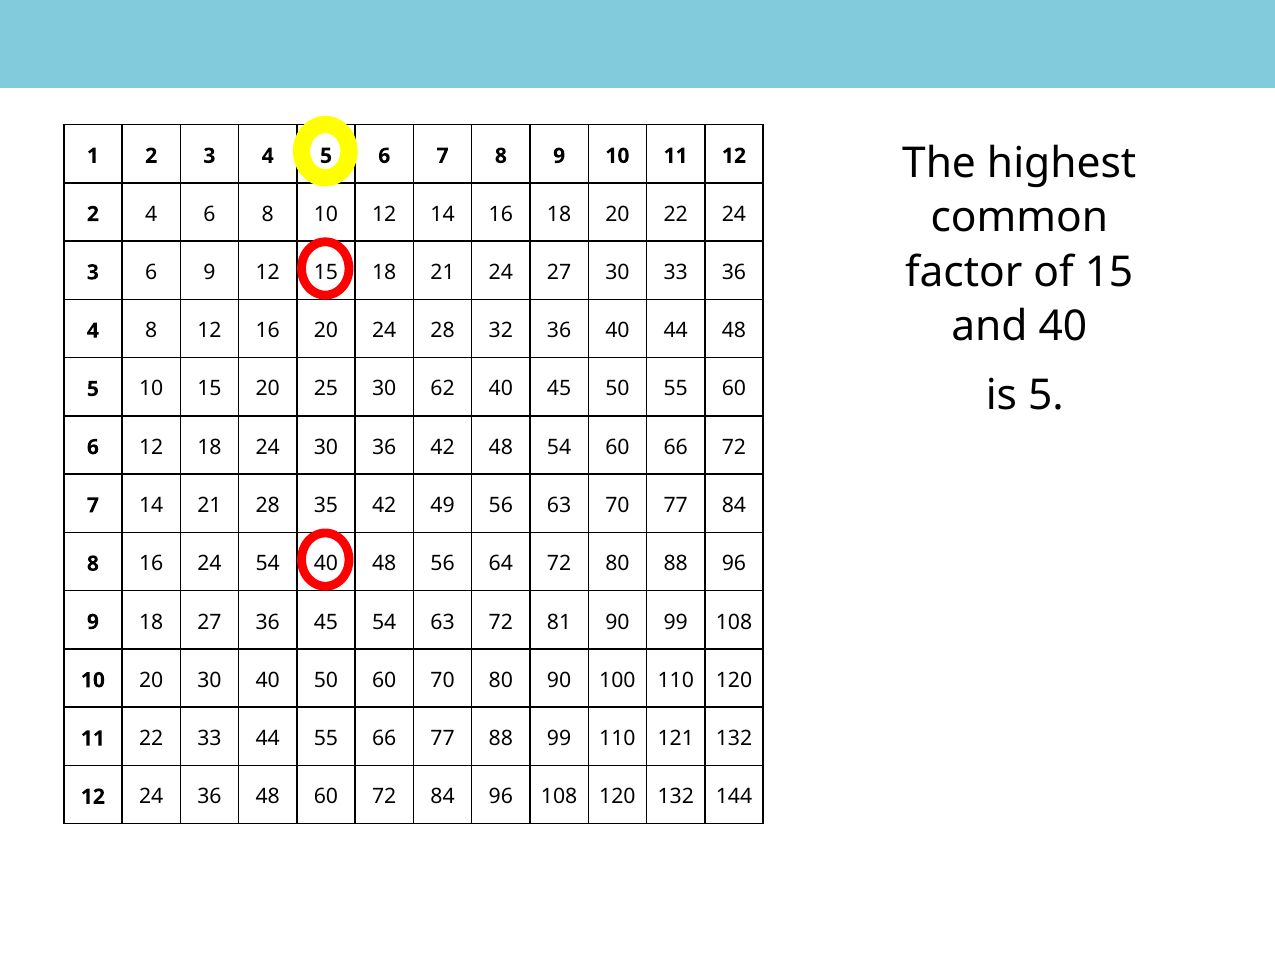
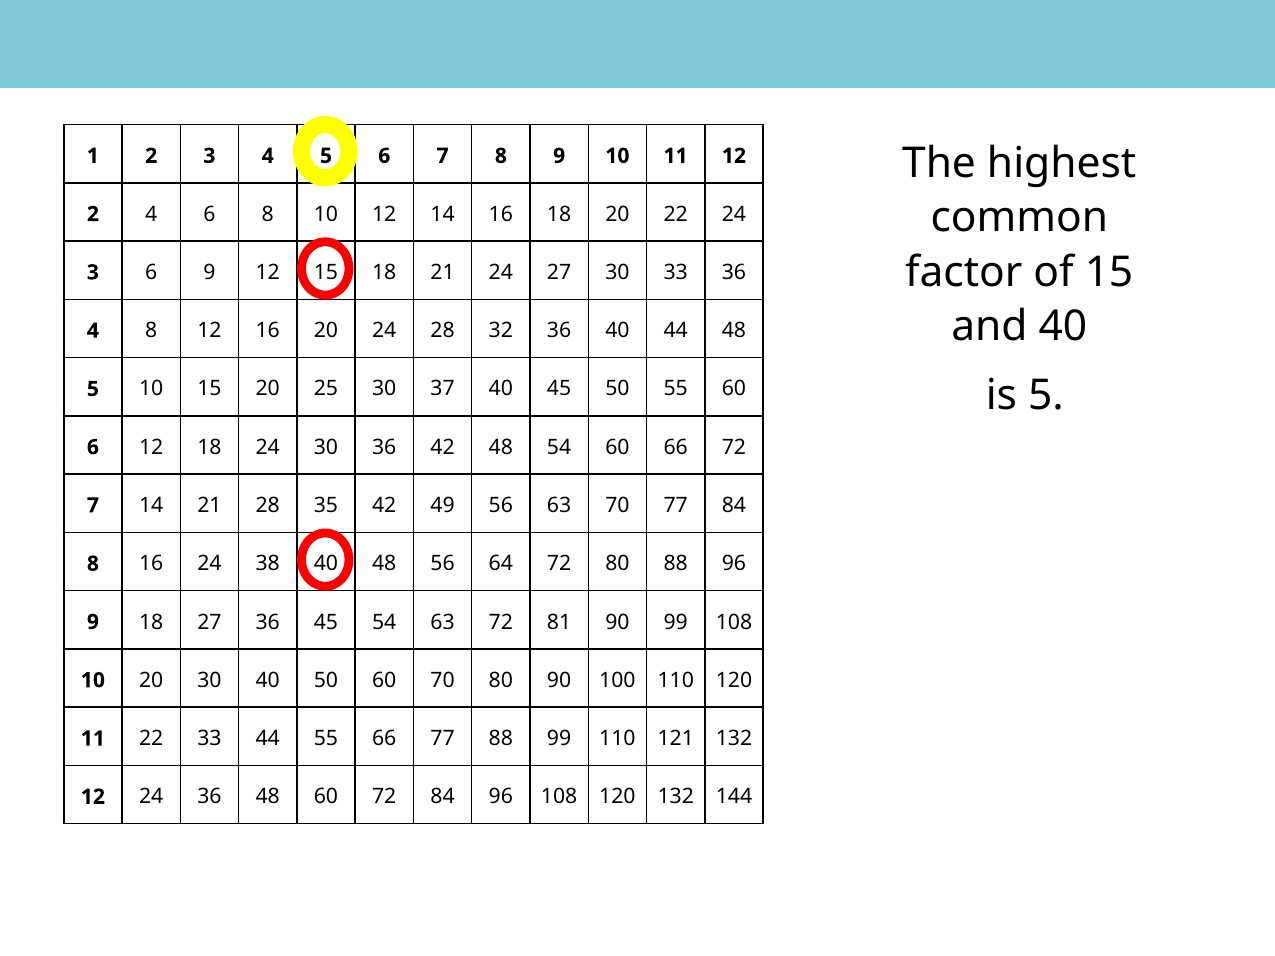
62: 62 -> 37 (443, 389)
24 54: 54 -> 38 (268, 564)
